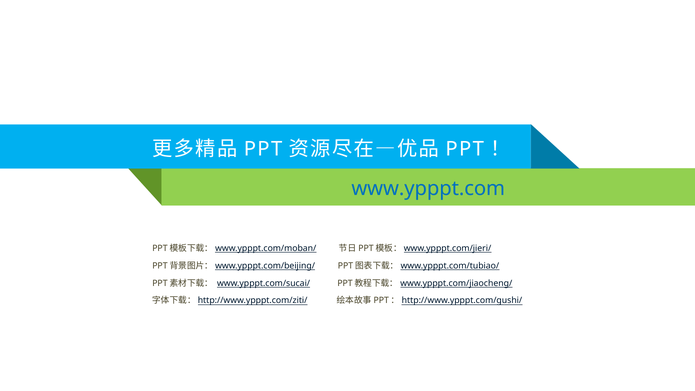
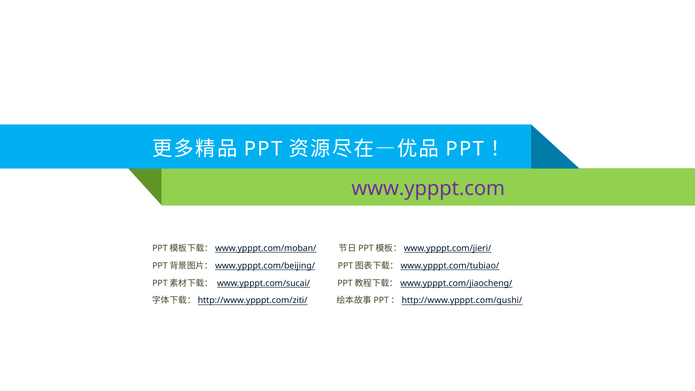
www.ypppt.com colour: blue -> purple (428, 188)
